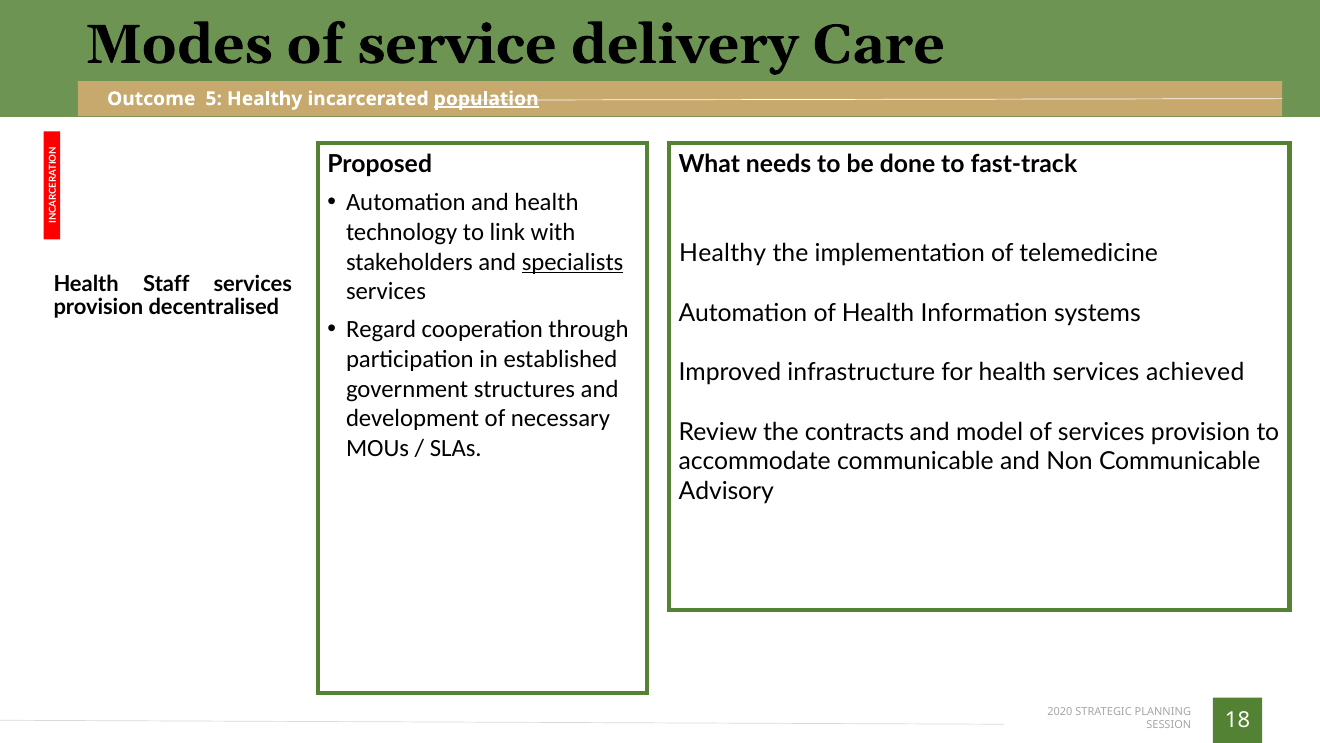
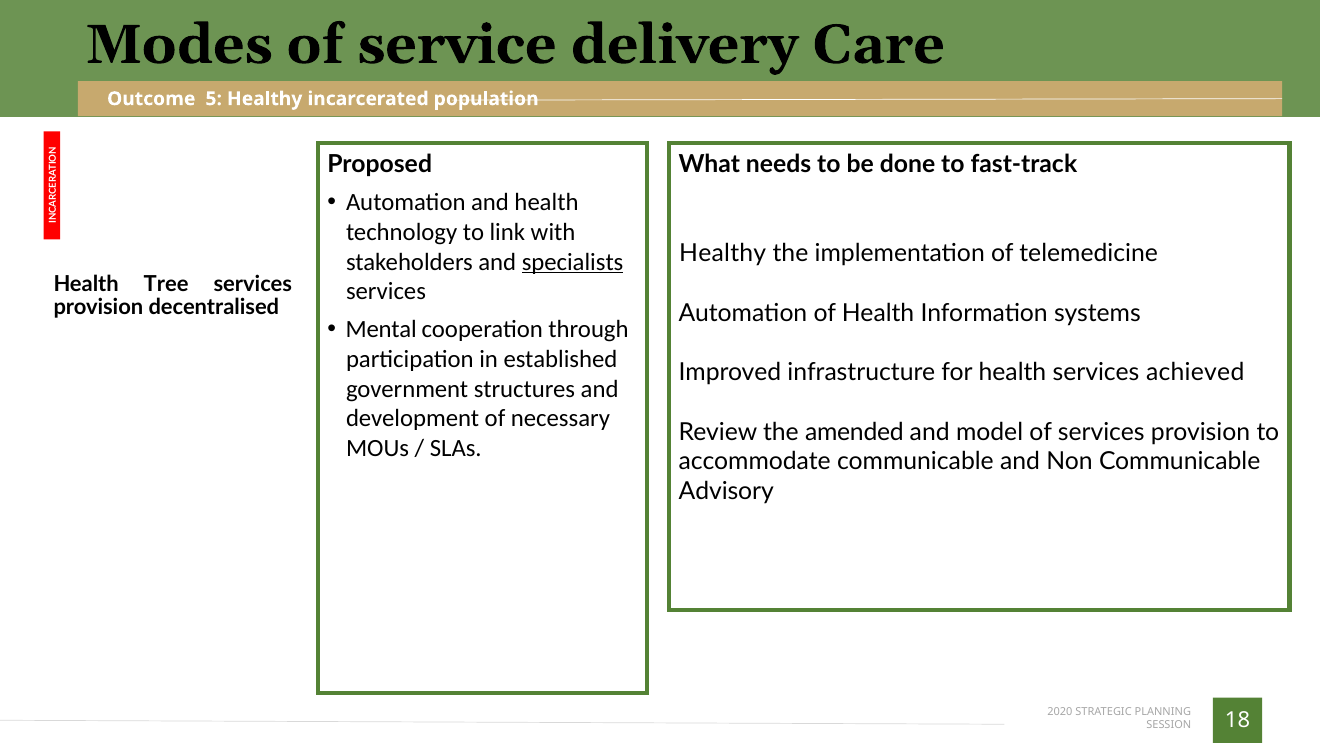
population underline: present -> none (486, 99)
Staff: Staff -> Tree (166, 284)
Regard: Regard -> Mental (381, 329)
contracts: contracts -> amended (854, 432)
